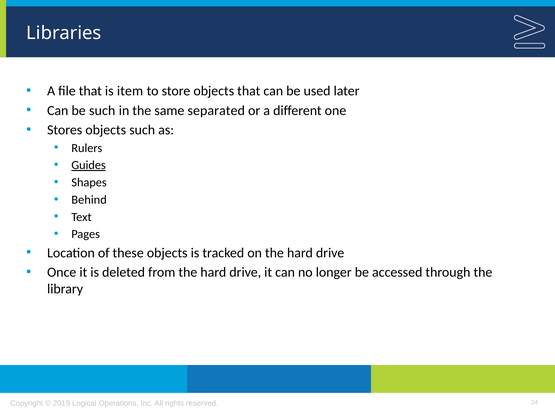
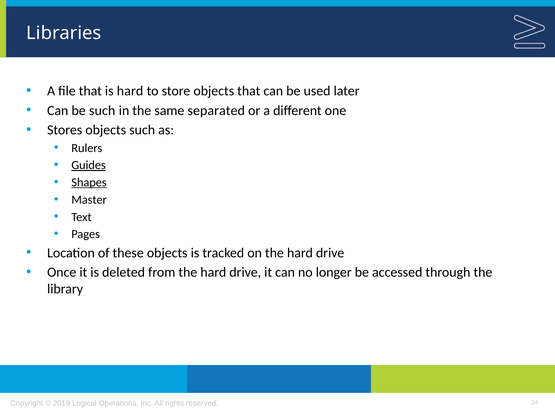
is item: item -> hard (130, 91)
Shapes underline: none -> present (89, 183)
Behind: Behind -> Master (89, 200)
